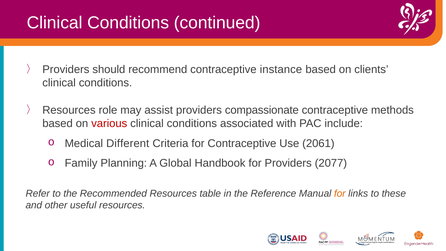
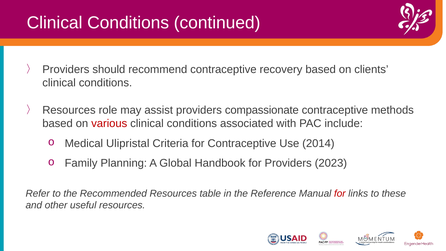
instance: instance -> recovery (281, 69)
Different: Different -> Ulipristal (128, 143)
2061: 2061 -> 2014 (318, 143)
2077: 2077 -> 2023 (331, 163)
for colour: orange -> red (340, 193)
